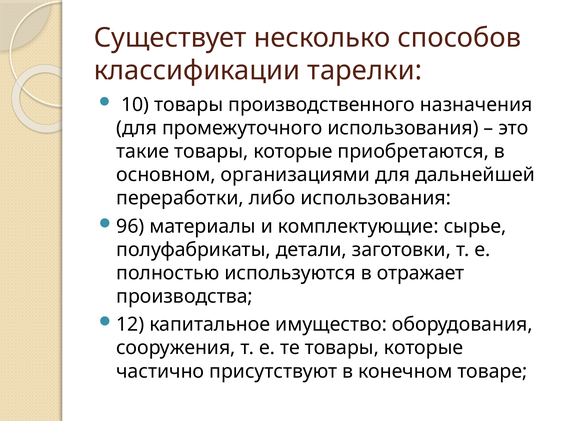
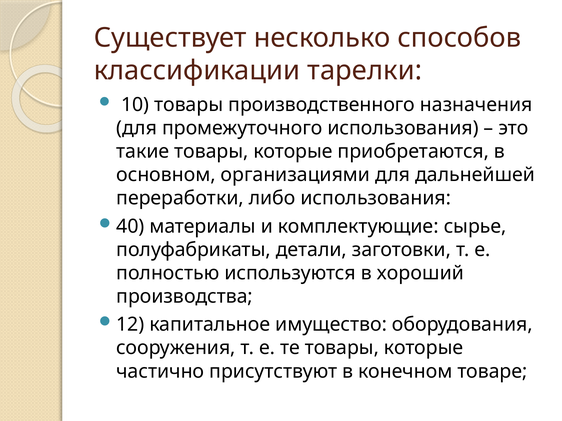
96: 96 -> 40 (130, 227)
отражает: отражает -> хороший (420, 273)
